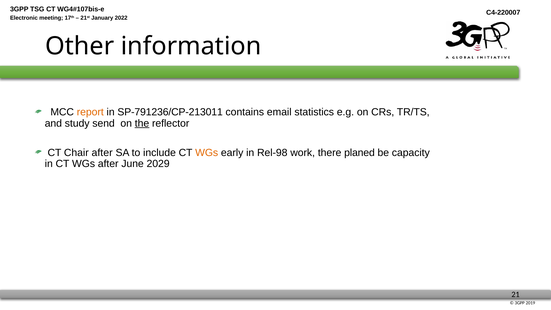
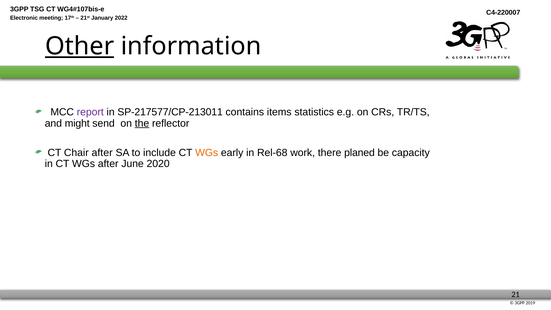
Other underline: none -> present (80, 46)
report colour: orange -> purple (90, 112)
SP-791236/CP-213011: SP-791236/CP-213011 -> SP-217577/CP-213011 (170, 112)
email: email -> items (279, 112)
study: study -> might (77, 123)
Rel-98: Rel-98 -> Rel-68 (272, 153)
2029: 2029 -> 2020 (158, 164)
